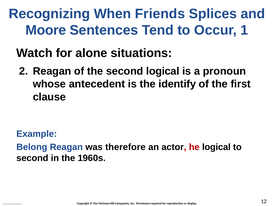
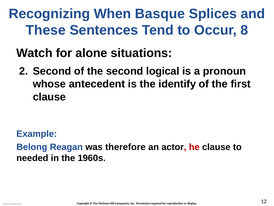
Friends: Friends -> Basque (160, 14)
Moore: Moore -> These (46, 30)
1: 1 -> 8 (244, 30)
Reagan: Reagan -> Second (52, 71)
he logical: logical -> clause (216, 147)
second: second -> needed (32, 158)
